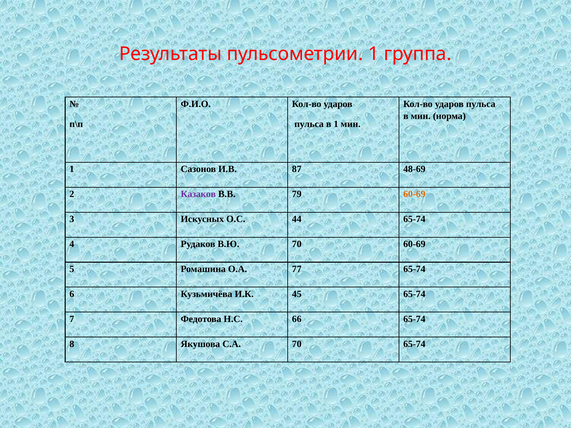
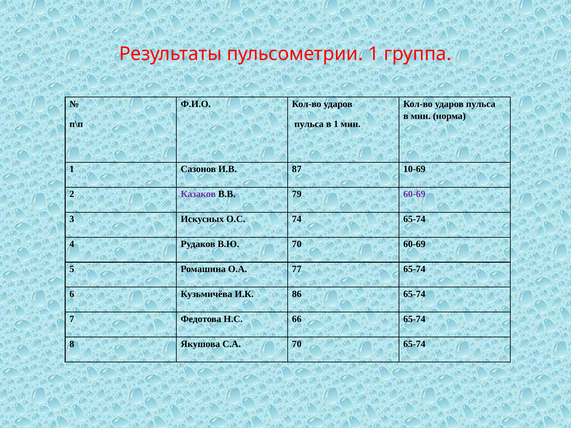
48-69: 48-69 -> 10-69 (414, 169)
60-69 colour: orange -> purple (414, 194)
44: 44 -> 74 (297, 219)
45: 45 -> 86 (297, 294)
